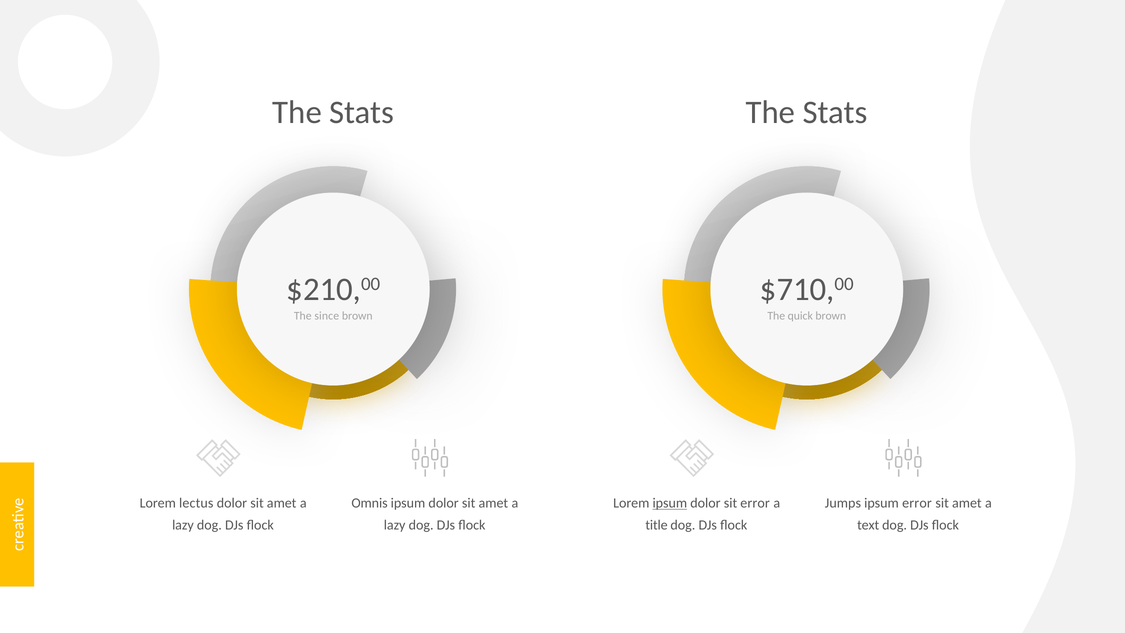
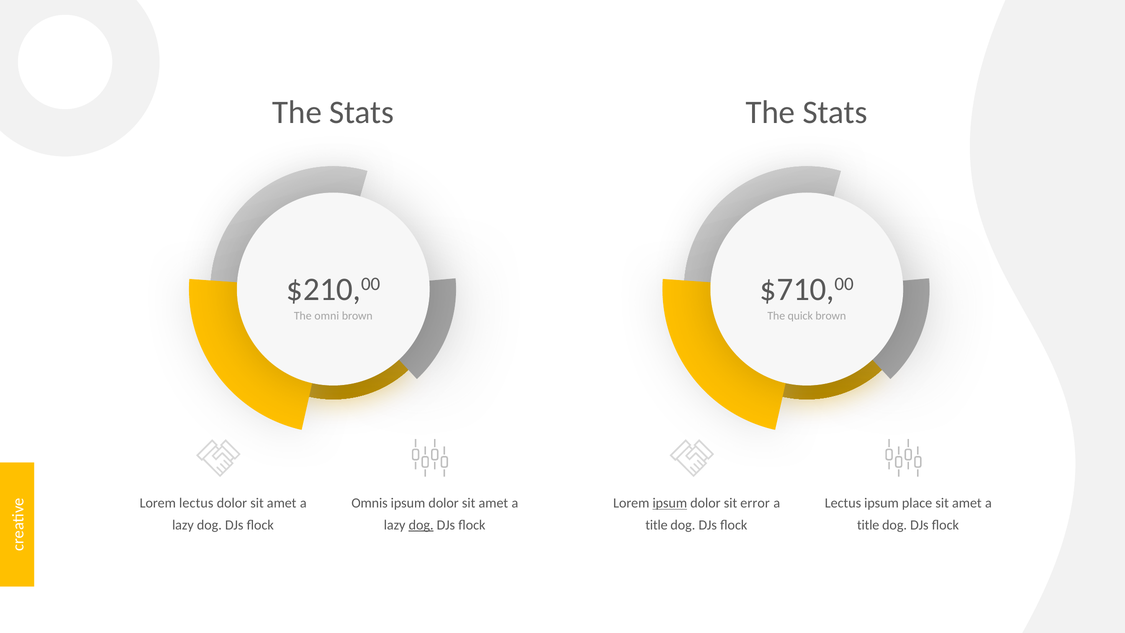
since: since -> omni (327, 316)
Jumps: Jumps -> Lectus (843, 503)
ipsum error: error -> place (917, 503)
dog underline: none -> present (421, 525)
text: text -> title (868, 525)
